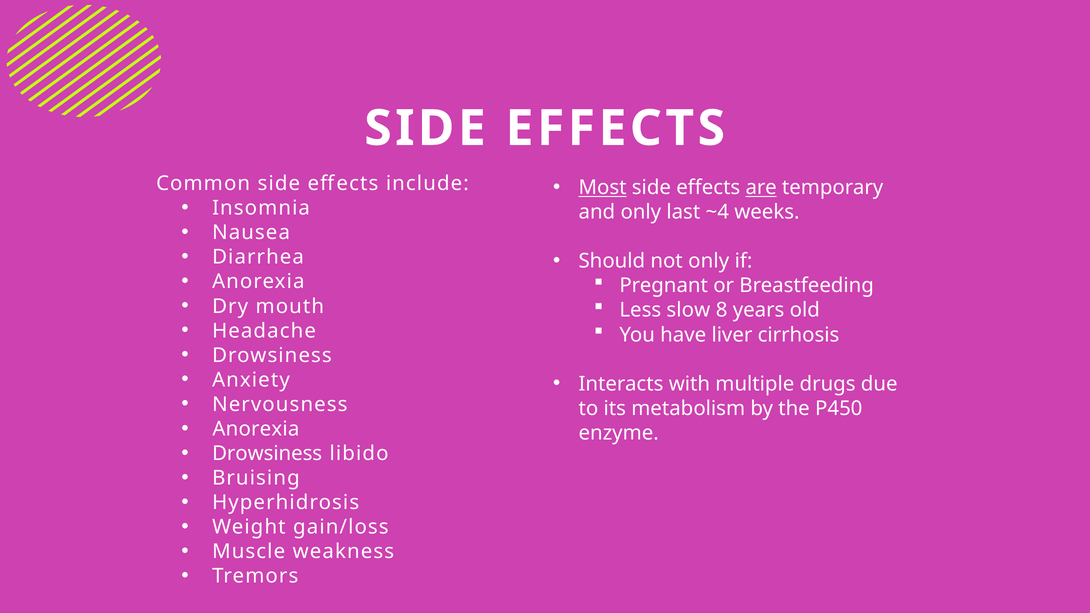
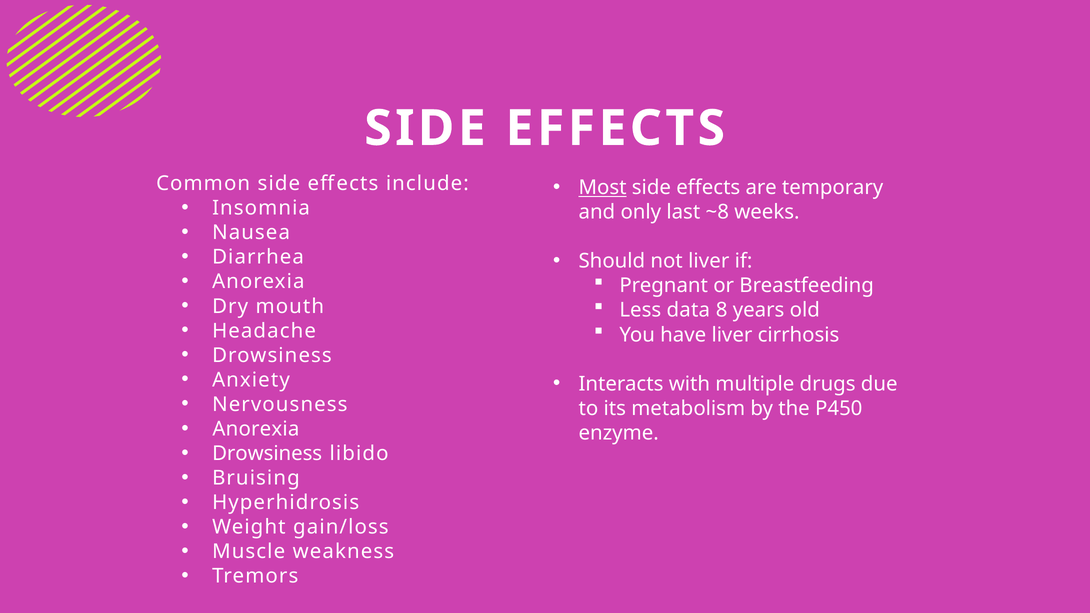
are underline: present -> none (761, 188)
~4: ~4 -> ~8 (717, 212)
not only: only -> liver (709, 261)
slow: slow -> data (688, 310)
